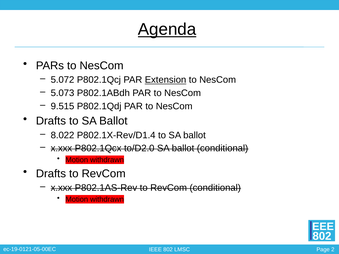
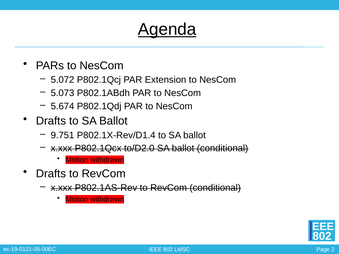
Extension underline: present -> none (166, 80)
9.515: 9.515 -> 5.674 (63, 106)
8.022: 8.022 -> 9.751 (63, 135)
